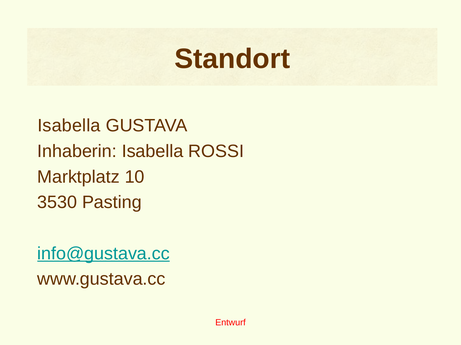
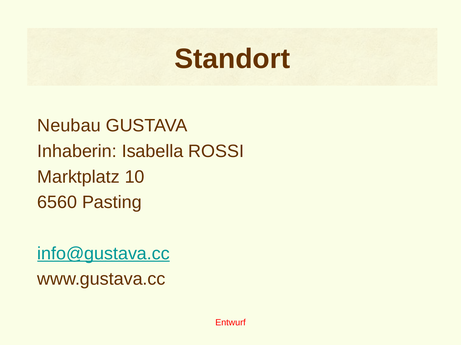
Isabella: Isabella -> Neubau (69, 126)
3530: 3530 -> 6560 (57, 203)
